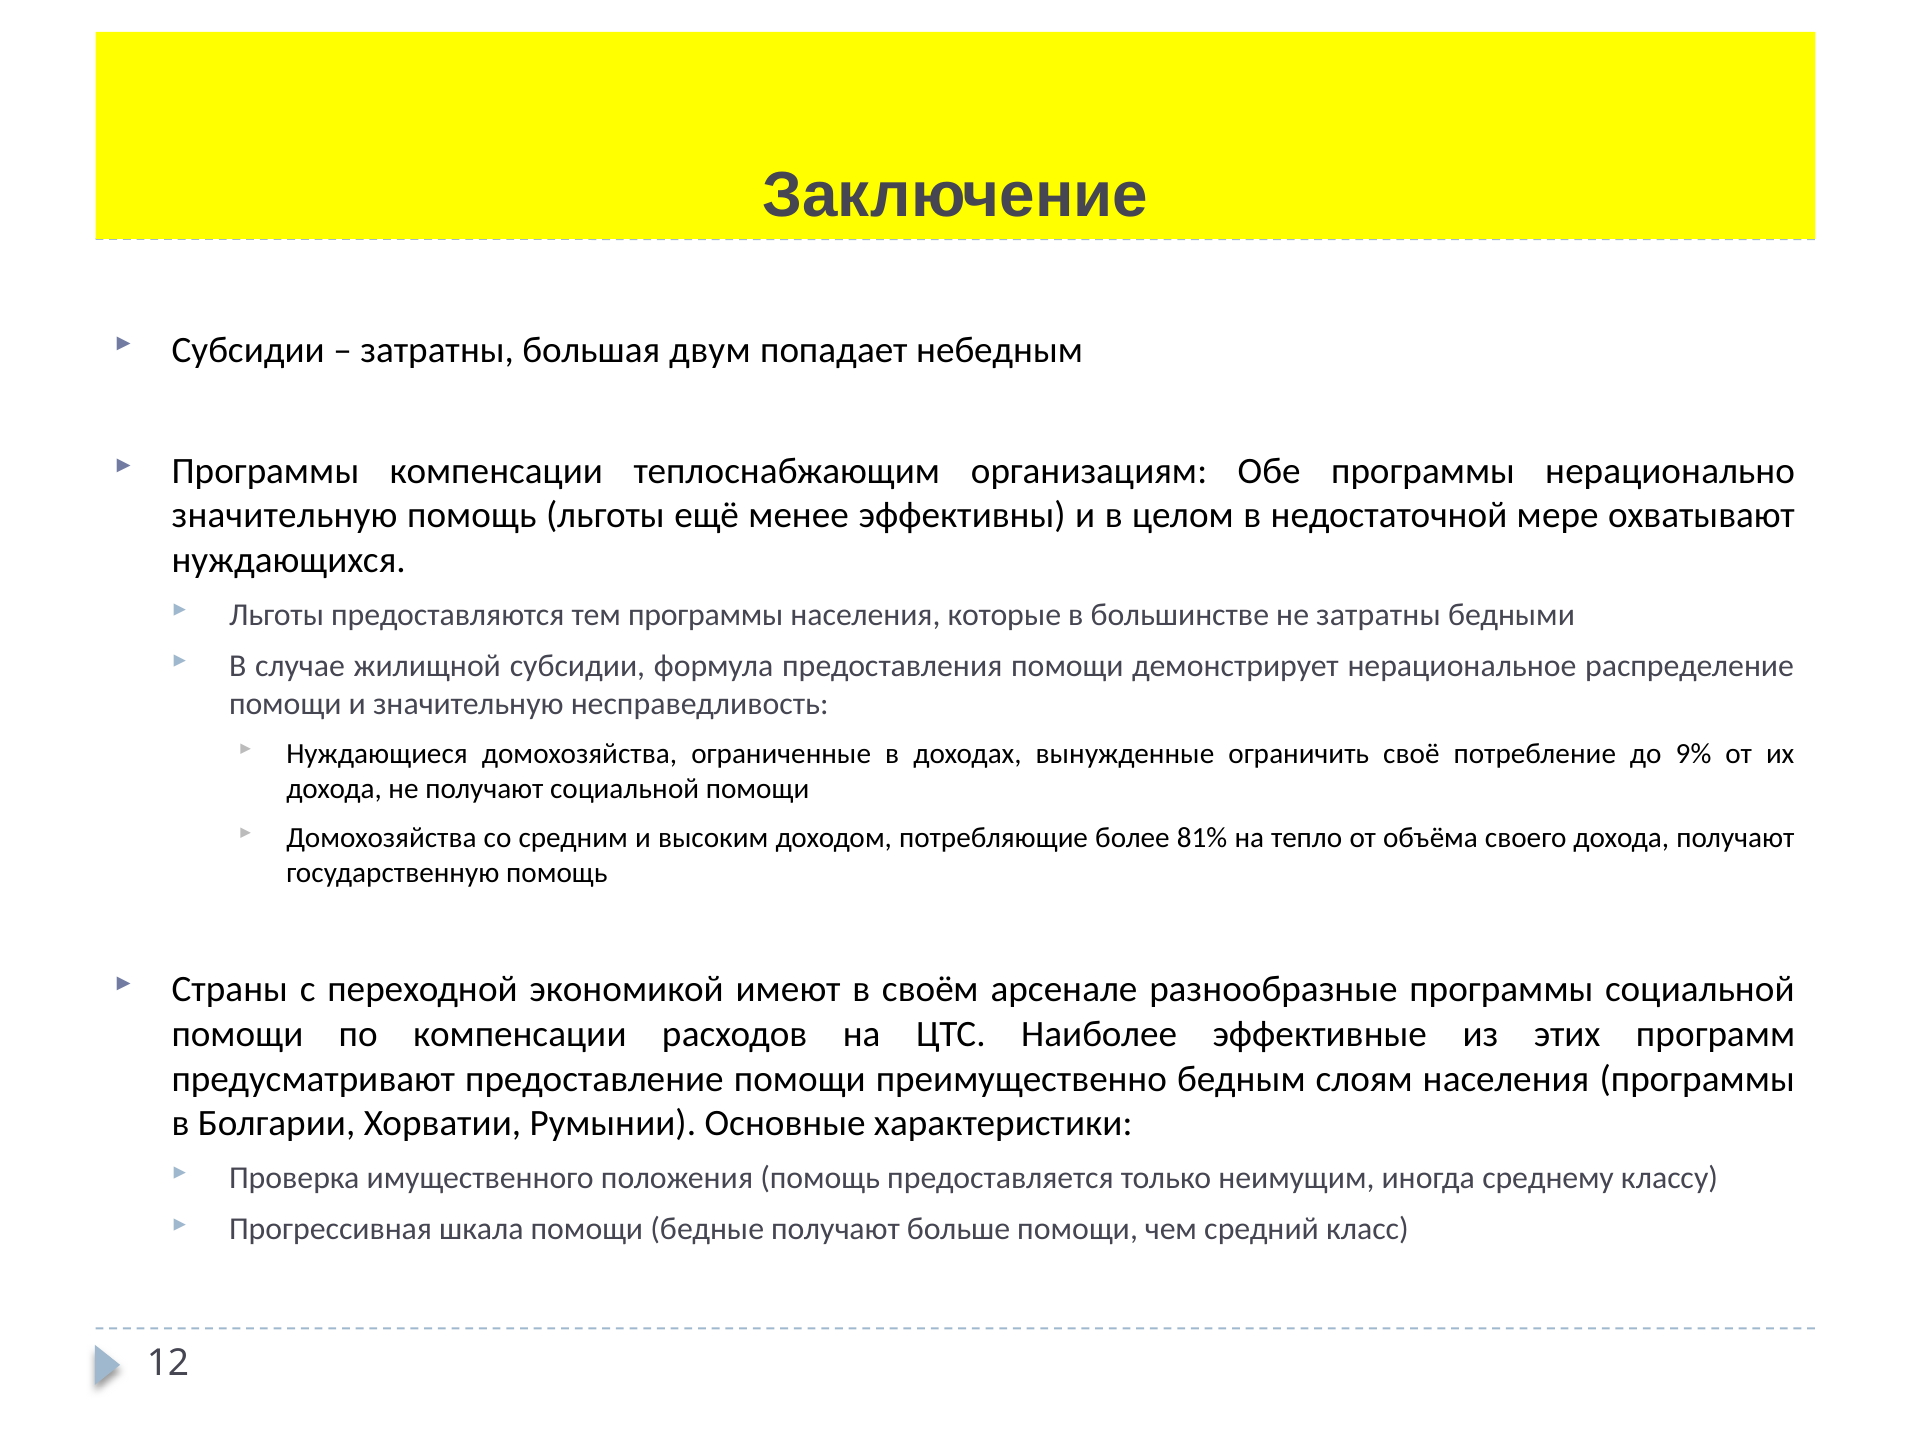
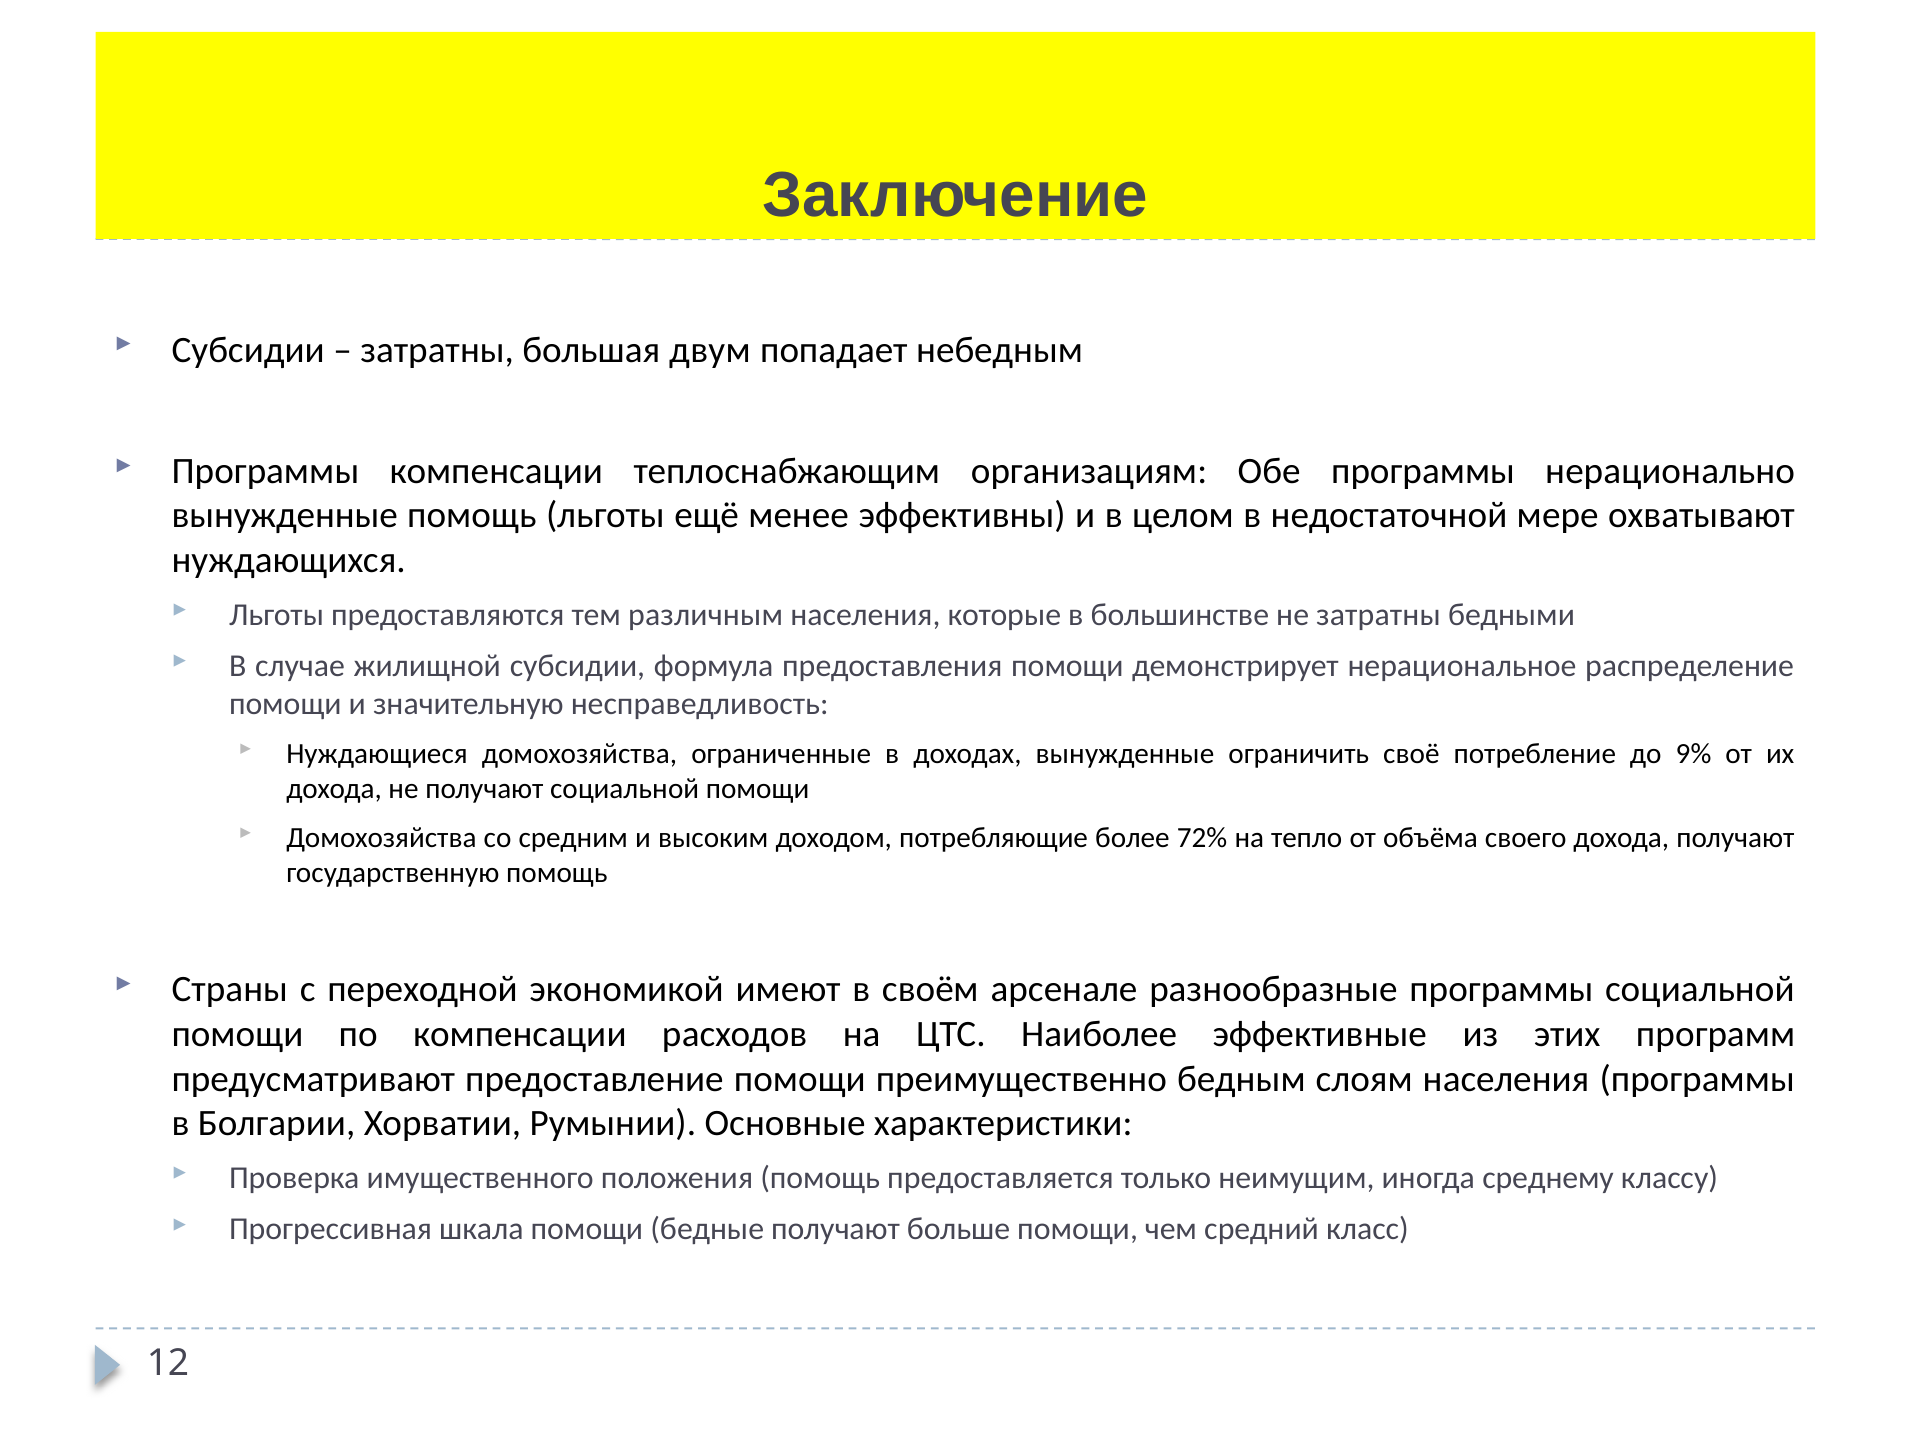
значительную: значительную -> вынужденные (285, 515)
тем программы: программы -> различным (706, 614)
81%: 81% -> 72% (1202, 837)
